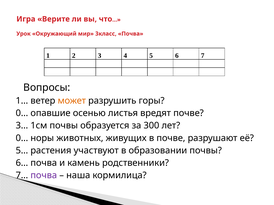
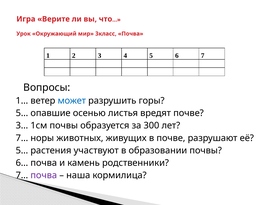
может colour: orange -> blue (72, 101)
0…: 0… -> 5… (22, 113)
0…: 0… -> 7… (22, 138)
